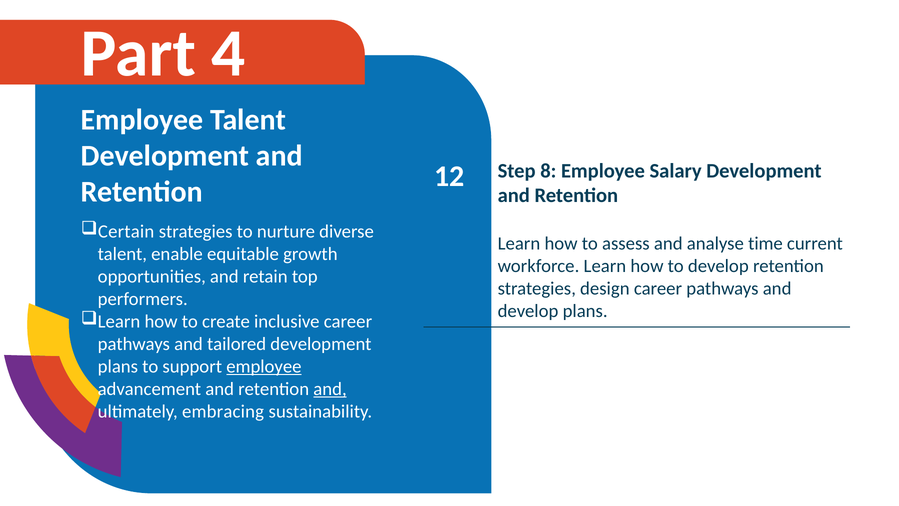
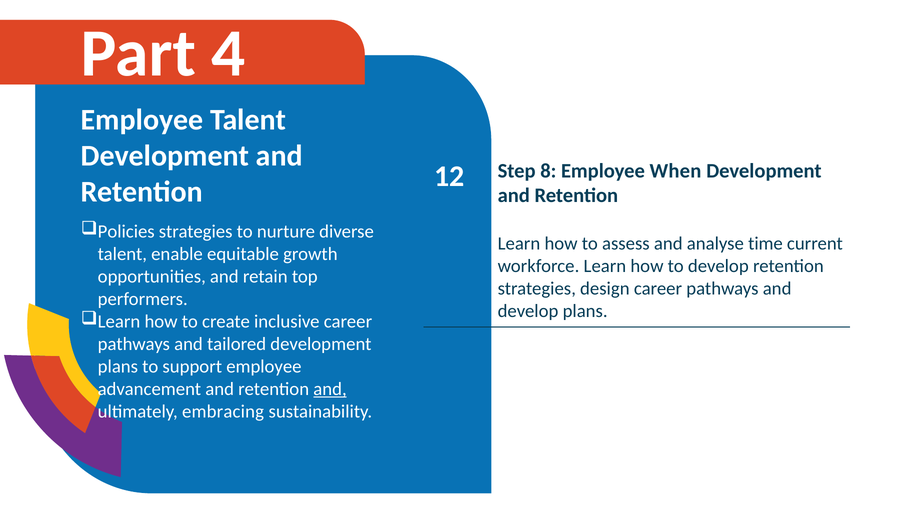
Salary: Salary -> When (675, 171)
Certain: Certain -> Policies (126, 231)
employee underline: present -> none (264, 366)
